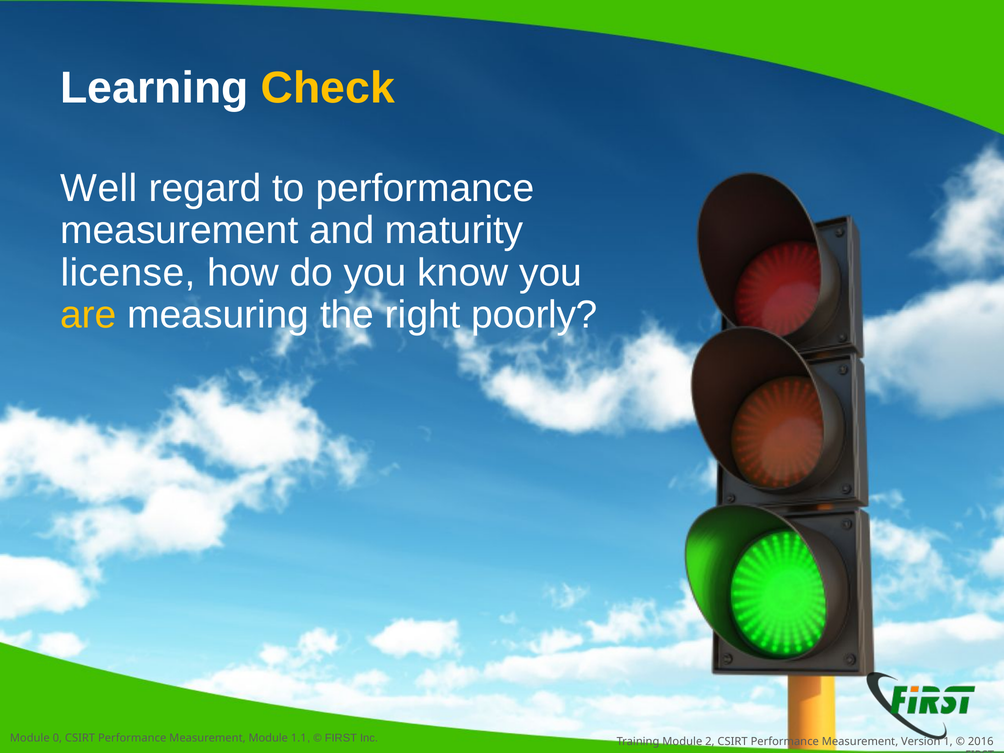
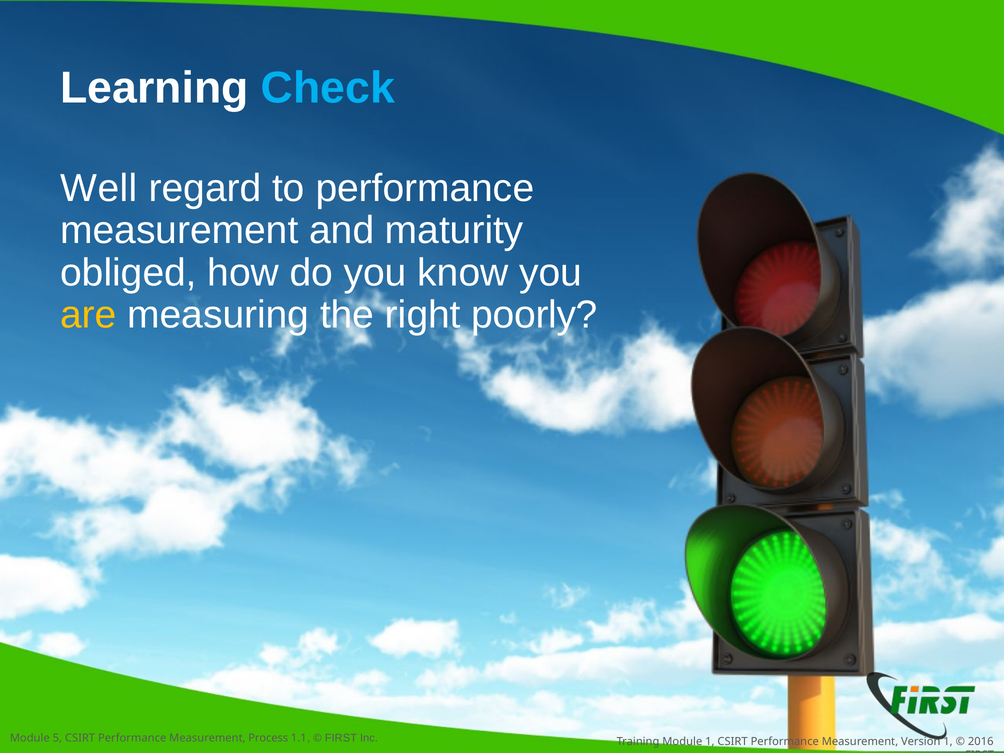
Check colour: yellow -> light blue (328, 88)
license: license -> obliged (128, 273)
0: 0 -> 5 (57, 738)
Measurement Module: Module -> Process (268, 738)
Module 2: 2 -> 1 (710, 742)
